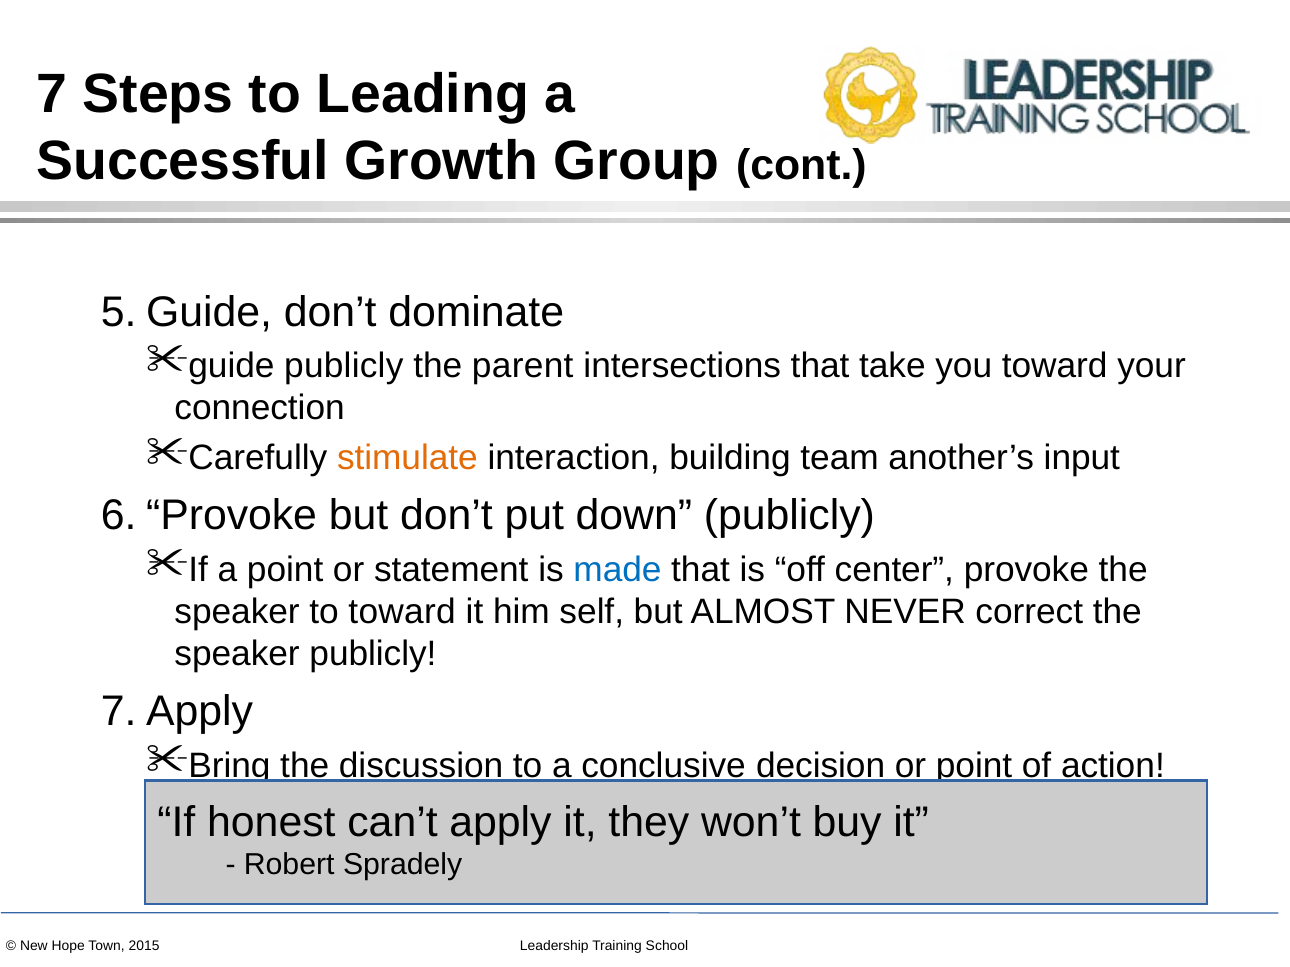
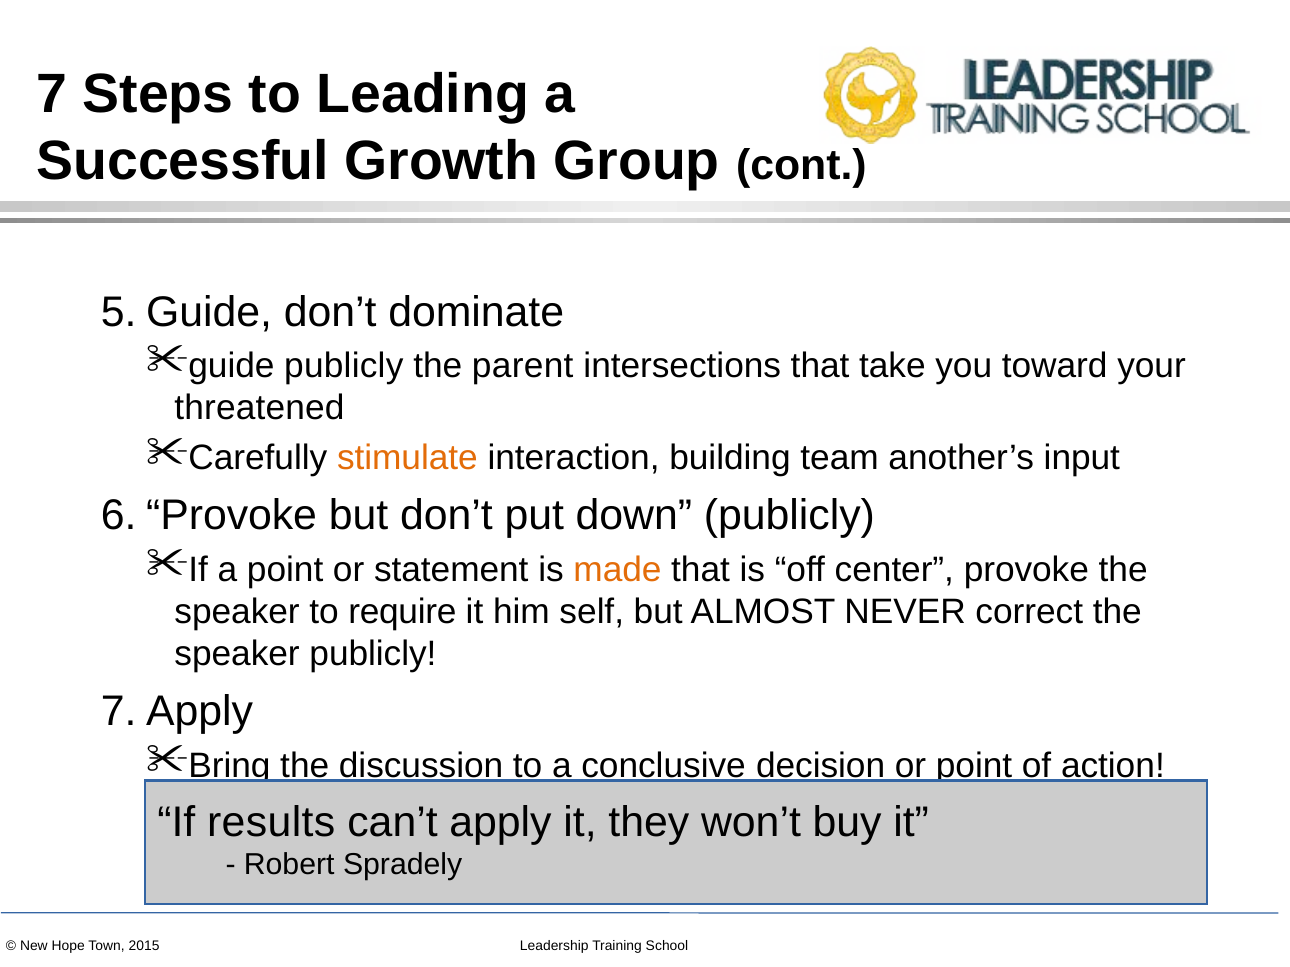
connection: connection -> threatened (260, 408)
made colour: blue -> orange (618, 570)
to toward: toward -> require (402, 612)
honest: honest -> results (271, 822)
